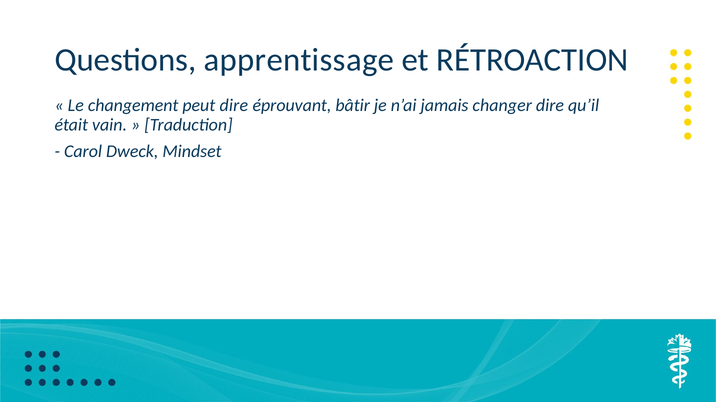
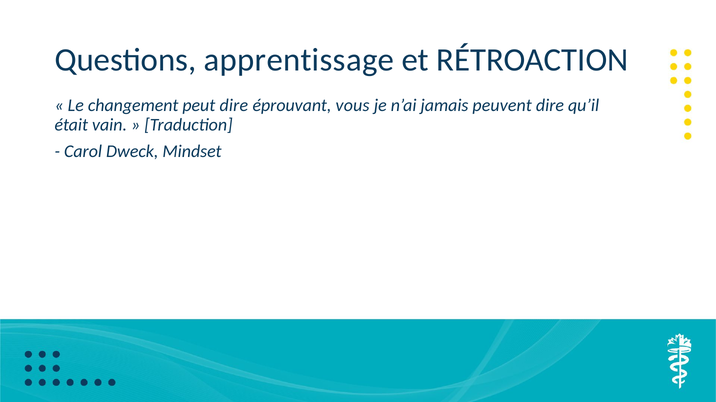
bâtir: bâtir -> vous (353, 106)
changer: changer -> peuvent (502, 106)
